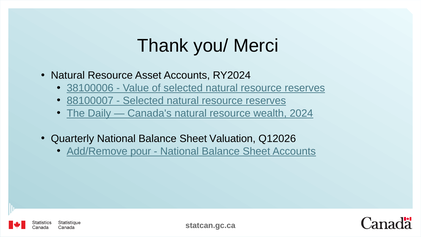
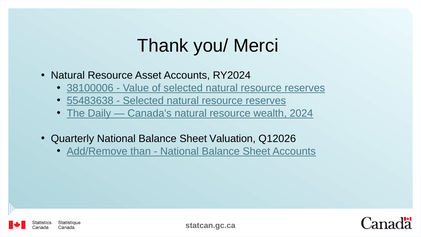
88100007: 88100007 -> 55483638 (90, 101)
pour: pour -> than (141, 151)
